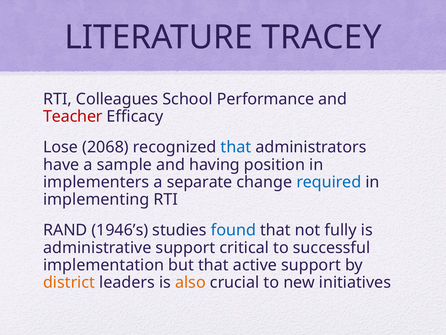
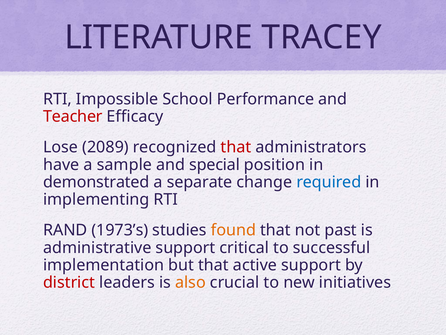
Colleagues: Colleagues -> Impossible (117, 99)
2068: 2068 -> 2089 (105, 147)
that colour: blue -> red (236, 147)
having: having -> special (215, 164)
implementers: implementers -> demonstrated (96, 182)
1946’s: 1946’s -> 1973’s (120, 230)
found colour: blue -> orange (233, 230)
fully: fully -> past (341, 230)
district colour: orange -> red (69, 282)
